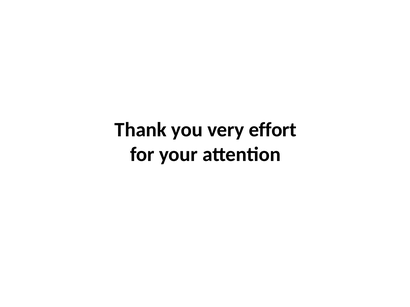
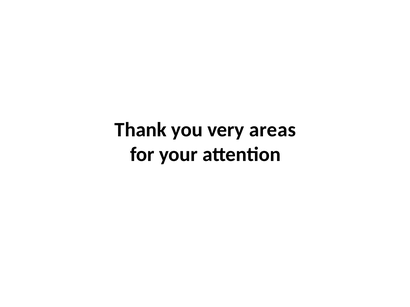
effort: effort -> areas (272, 130)
